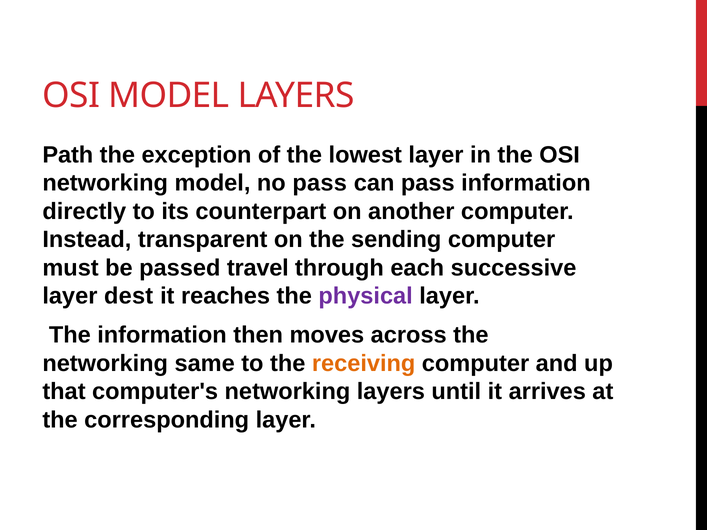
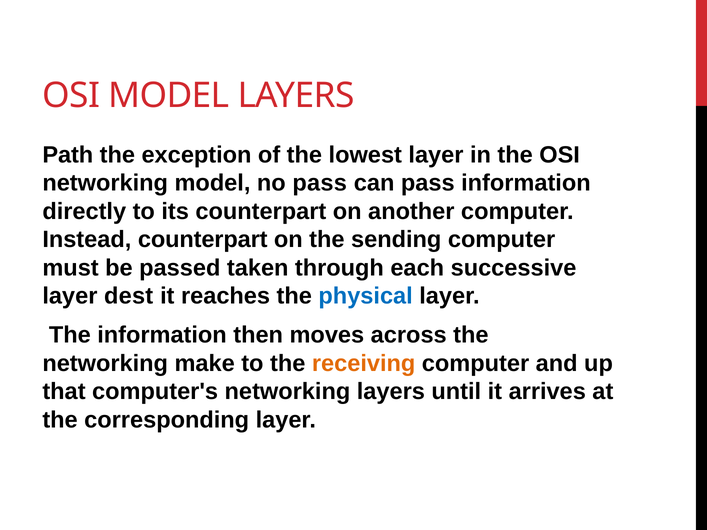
Instead transparent: transparent -> counterpart (203, 240)
travel: travel -> taken (258, 268)
physical colour: purple -> blue (366, 296)
same: same -> make (205, 363)
